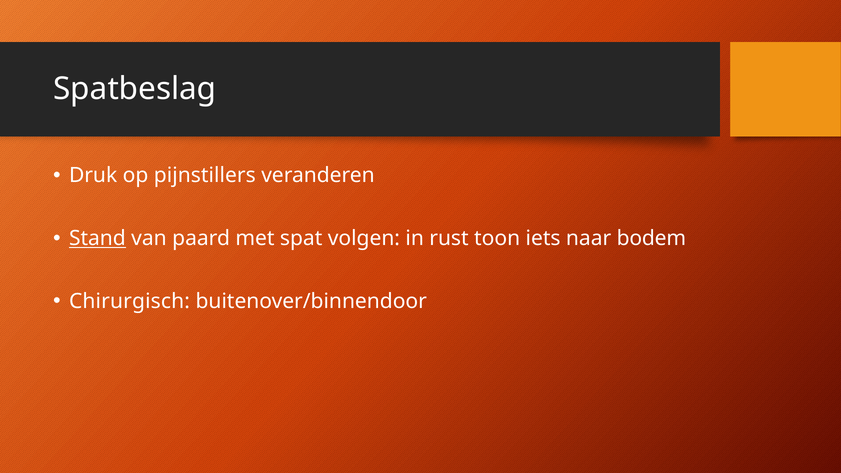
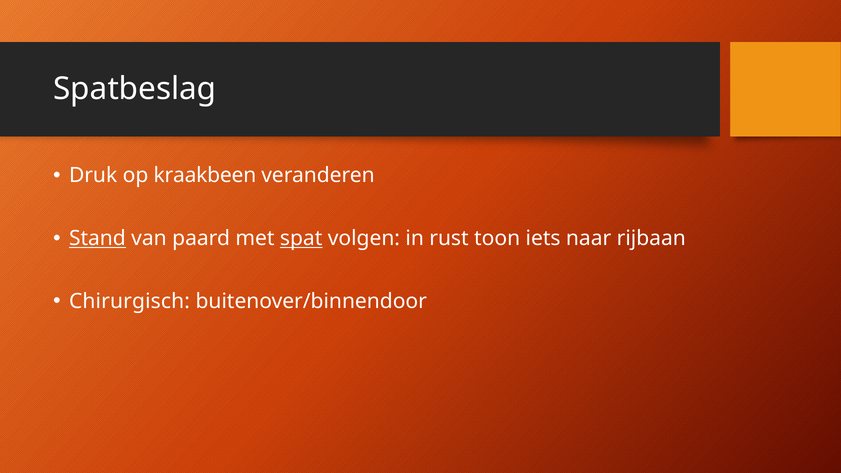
pijnstillers: pijnstillers -> kraakbeen (205, 176)
spat underline: none -> present (301, 239)
bodem: bodem -> rijbaan (651, 239)
